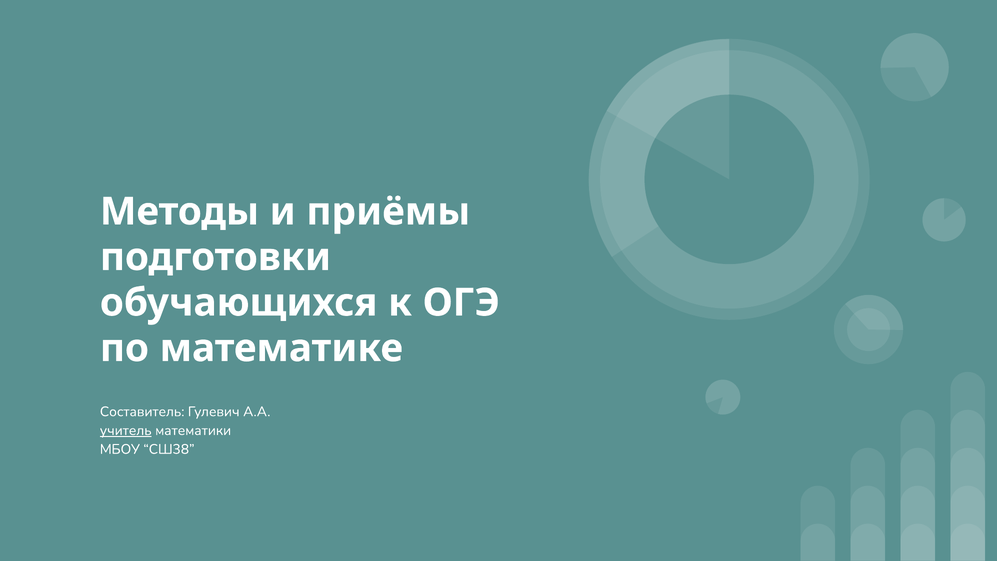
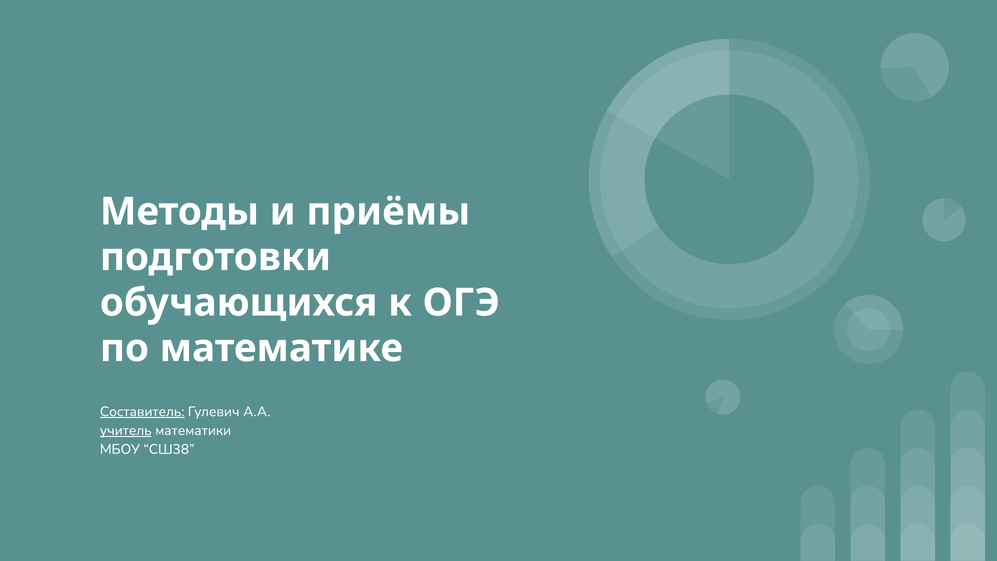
Составитель underline: none -> present (142, 411)
